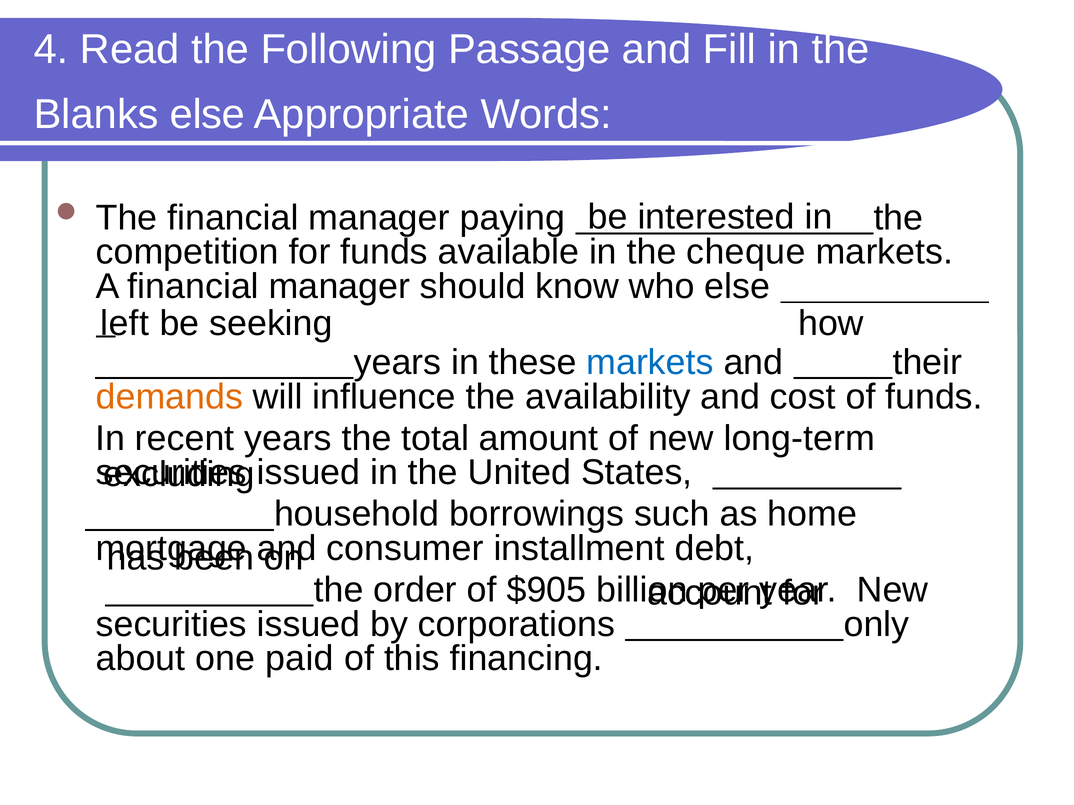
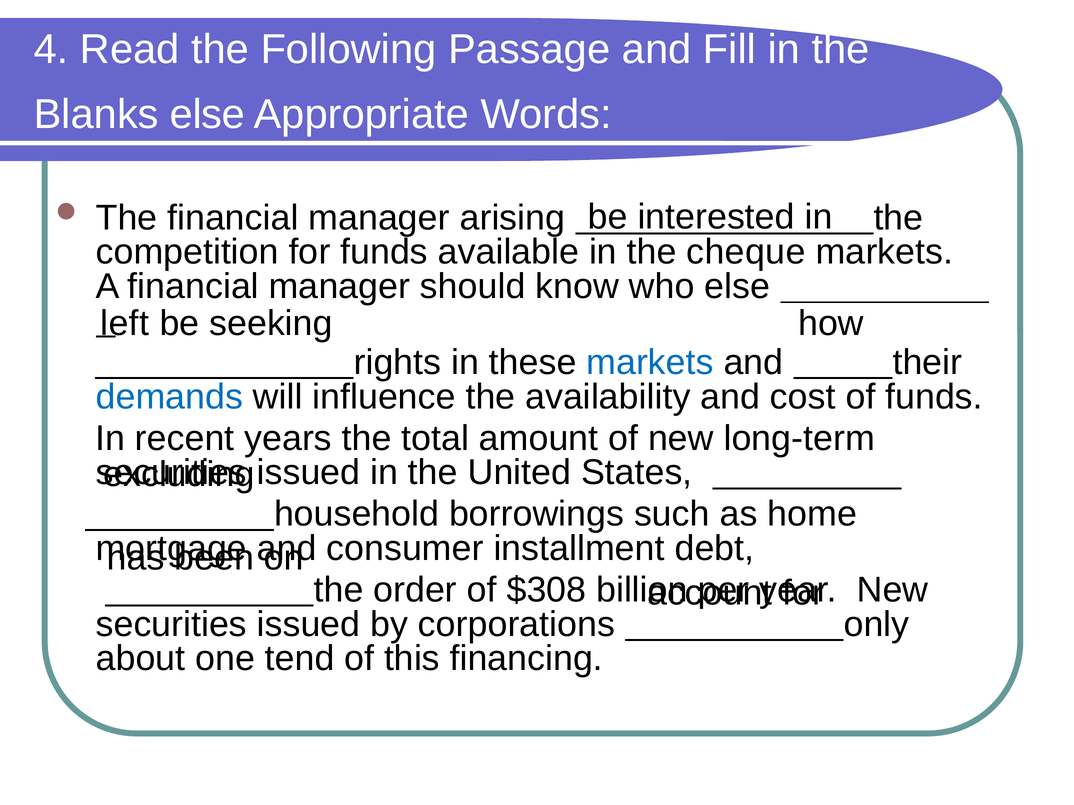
paying: paying -> arising (512, 218)
years: years -> rights (397, 363)
demands colour: orange -> blue (169, 397)
$905: $905 -> $308 (546, 590)
paid: paid -> tend (300, 659)
